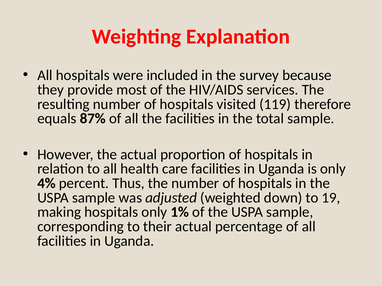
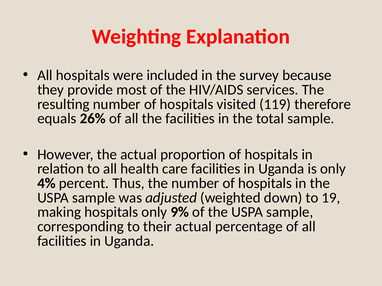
87%: 87% -> 26% (93, 119)
1%: 1% -> 9% (180, 212)
